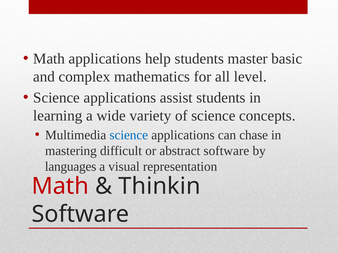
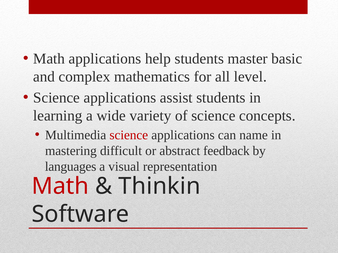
science colour: blue -> red (129, 135)
chase: chase -> name (254, 135)
abstract software: software -> feedback (226, 151)
